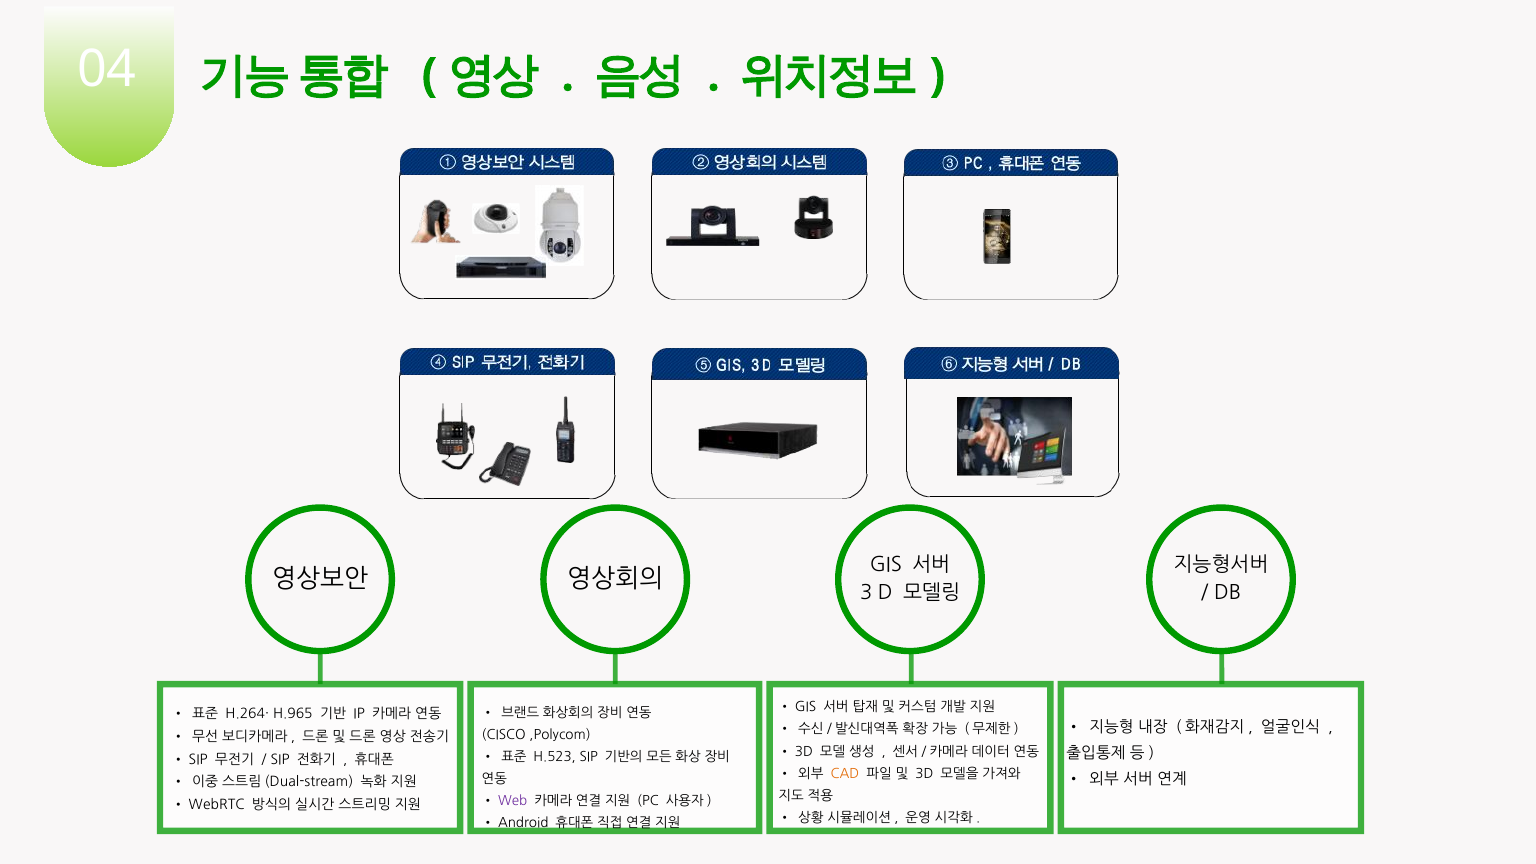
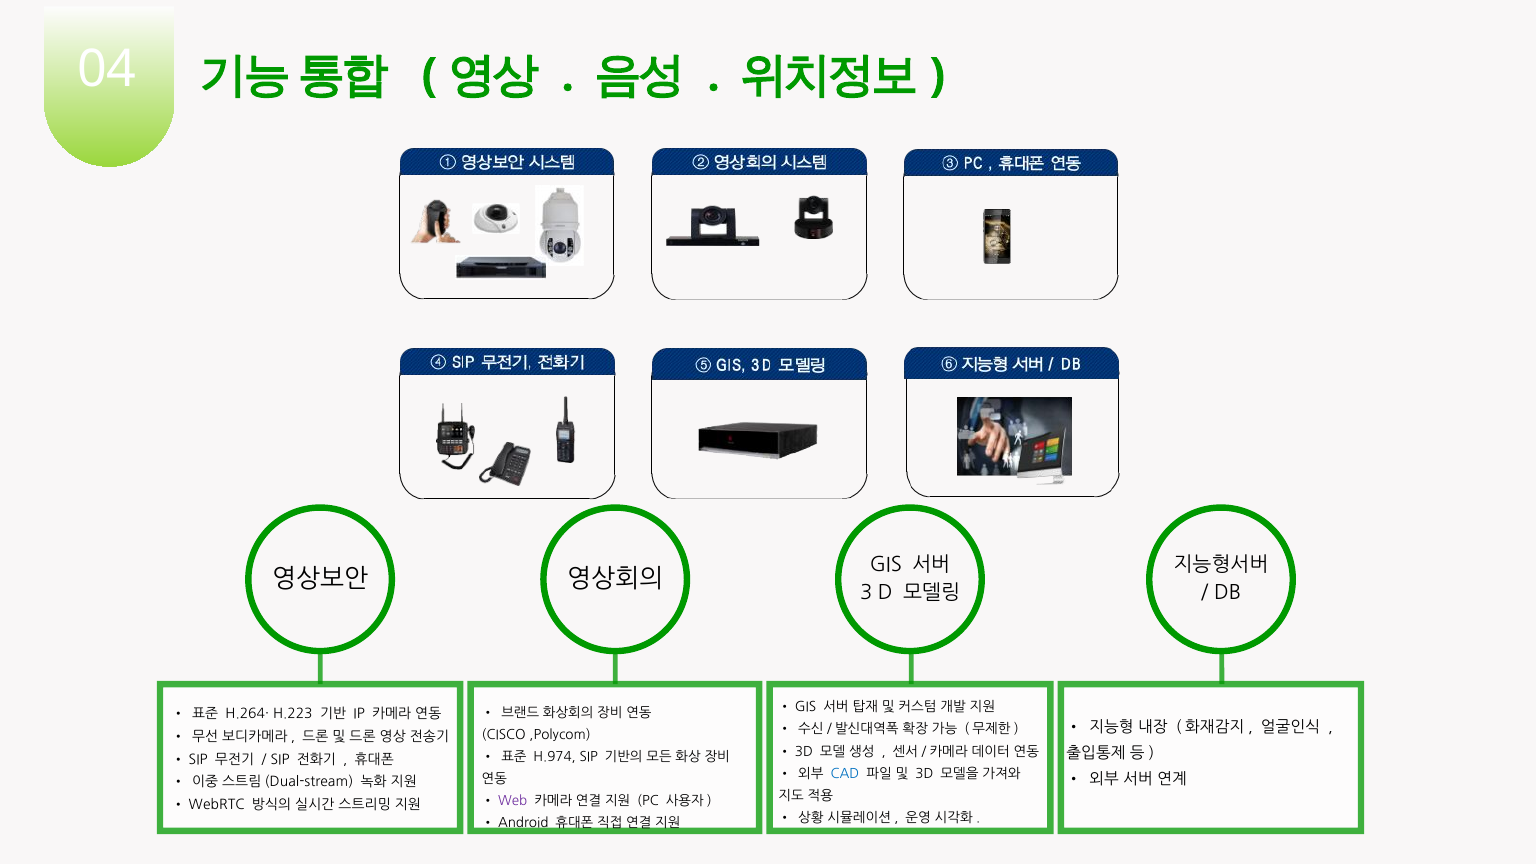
H.965: H.965 -> H.223 (293, 714)
H.523: H.523 -> H.974 (555, 757)
CAD colour: orange -> blue (845, 774)
